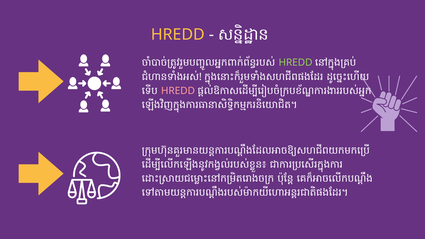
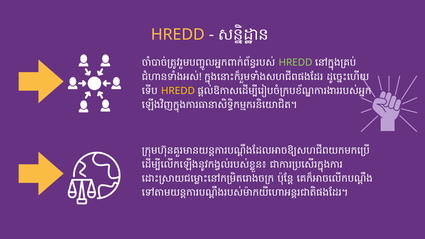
HREDD colour: pink -> yellow (178, 91)
